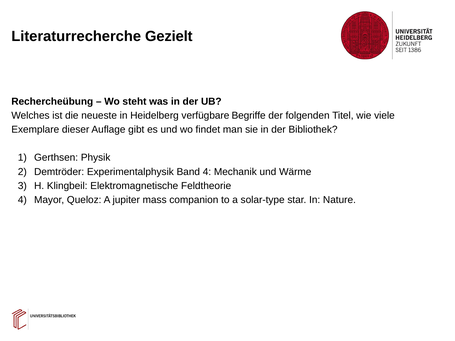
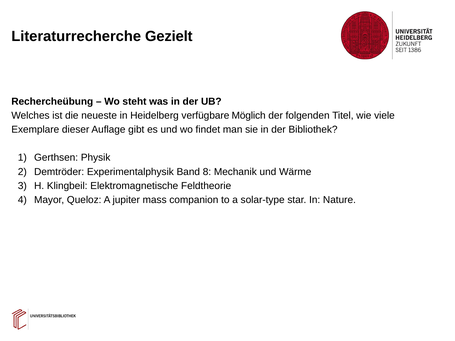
Begriffe: Begriffe -> Möglich (249, 116)
Band 4: 4 -> 8 (207, 172)
